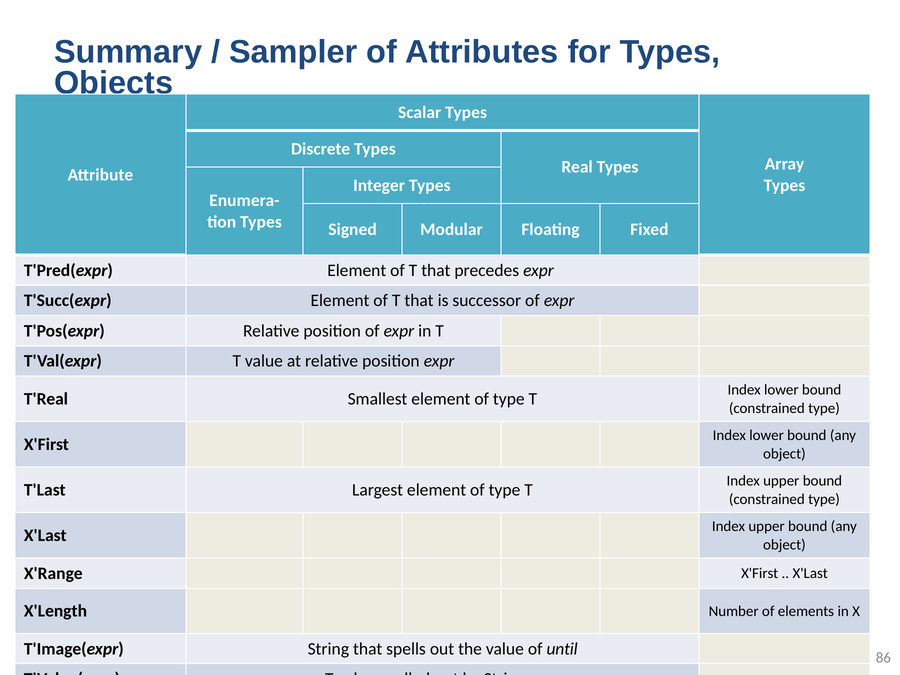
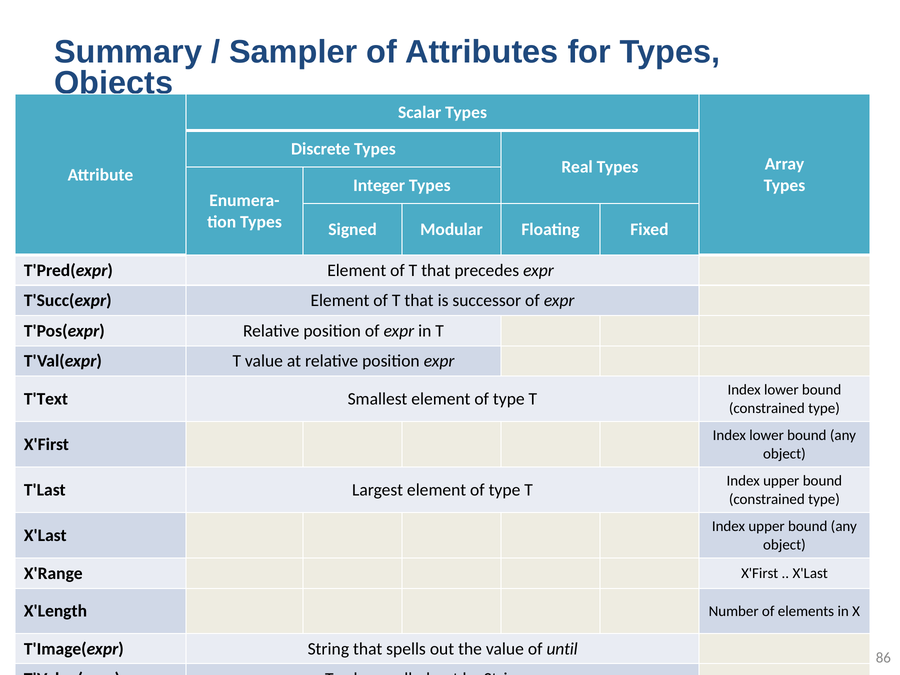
T'Real: T'Real -> T'Text (46, 399)
